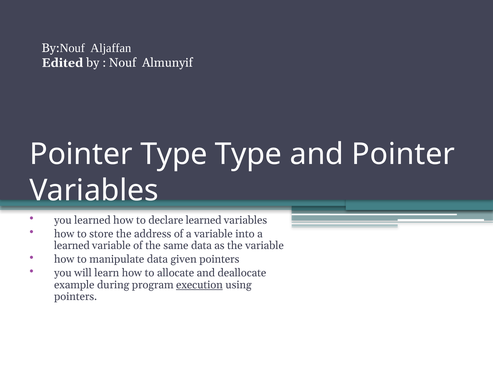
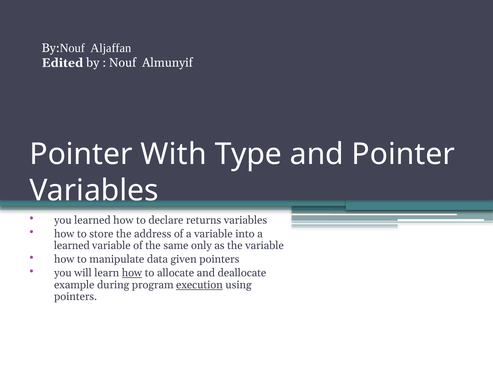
Pointer Type: Type -> With (174, 154)
declare learned: learned -> returns (204, 220)
same data: data -> only (201, 246)
how underline: none -> present (132, 273)
